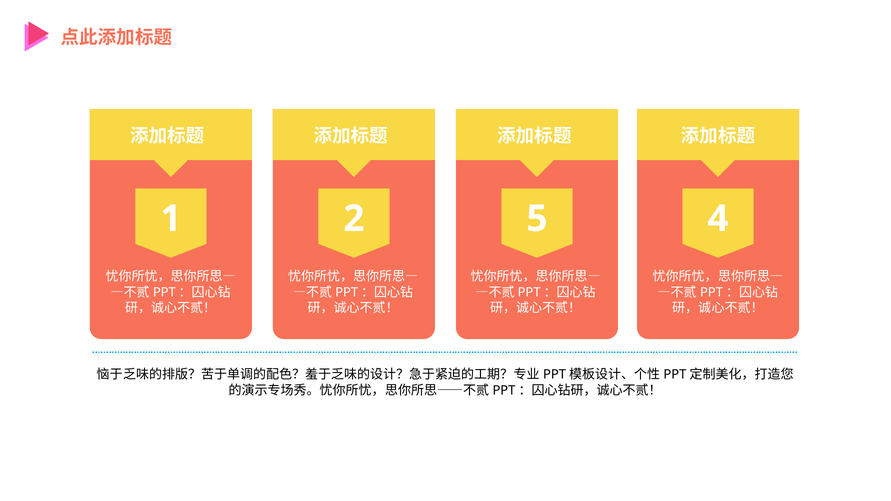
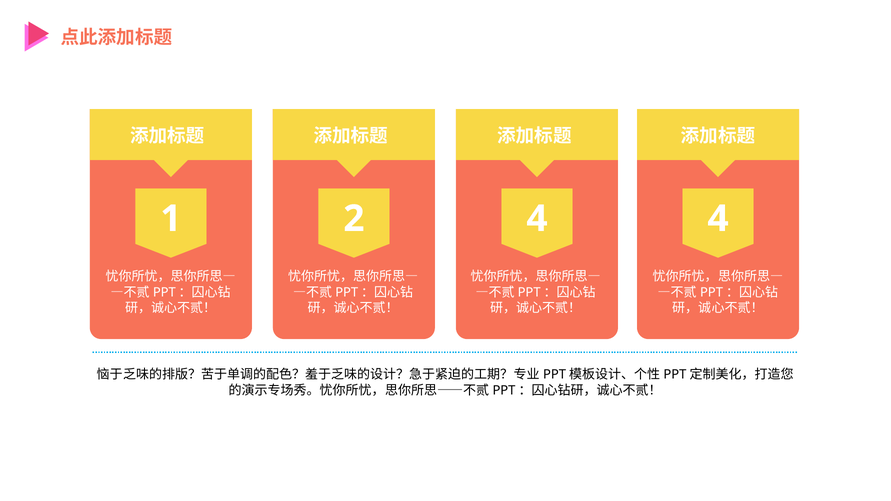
2 5: 5 -> 4 (537, 219)
